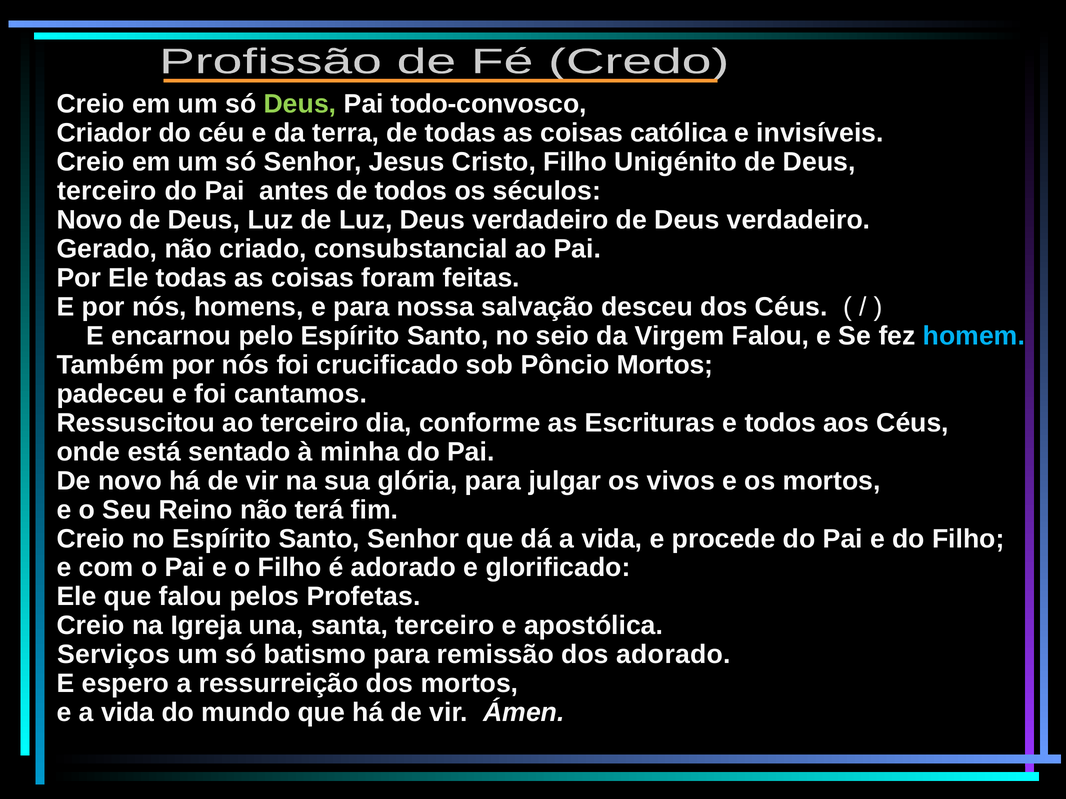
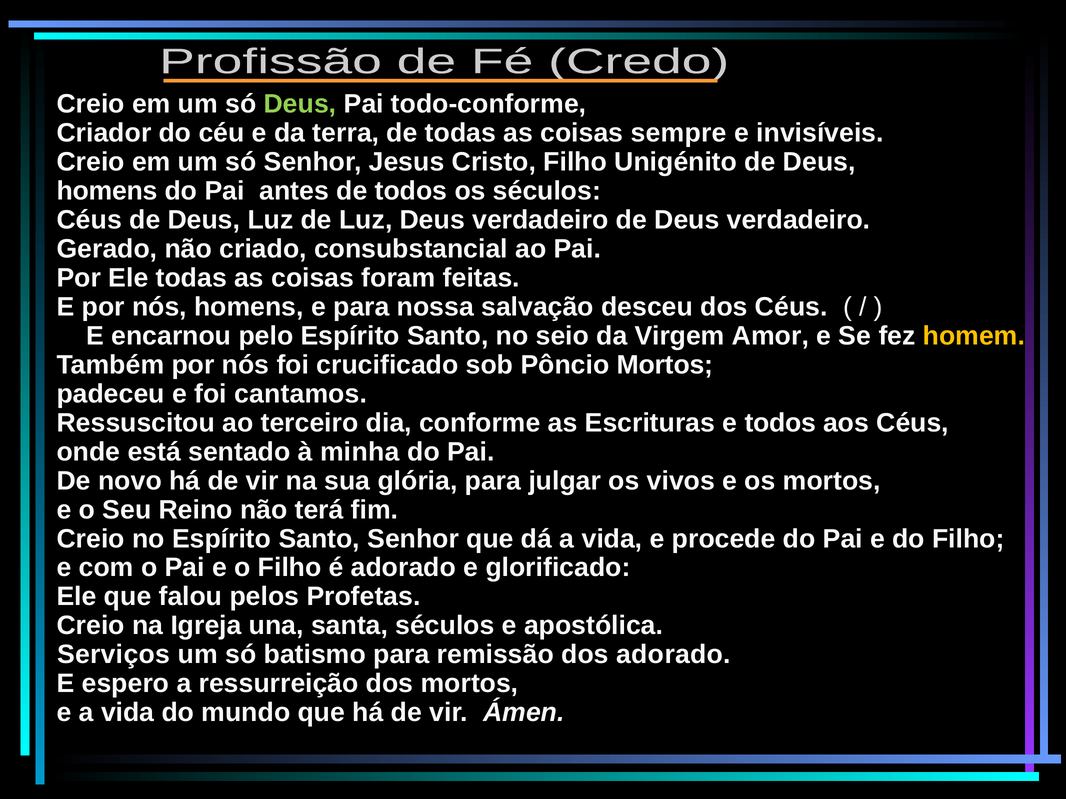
todo-convosco: todo-convosco -> todo-conforme (489, 104)
católica: católica -> sempre (679, 133)
terceiro: terceiro -> homens (107, 191)
Novo: Novo -> Céus (89, 220)
Virgem Falou: Falou -> Amor (770, 336)
homem colour: light blue -> yellow (974, 336)
santa terceiro: terceiro -> séculos (445, 626)
